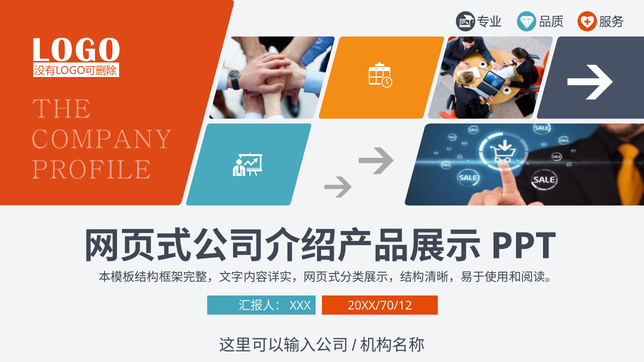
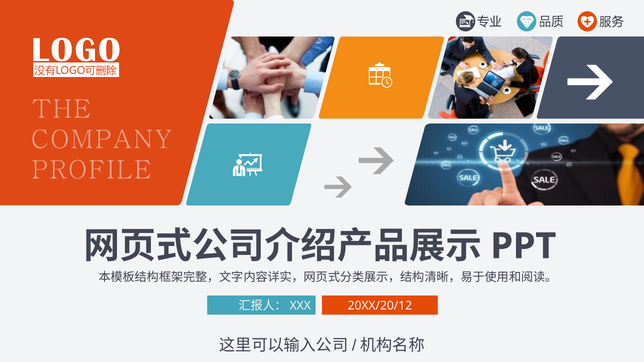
20XX/70/12: 20XX/70/12 -> 20XX/20/12 (380, 306)
